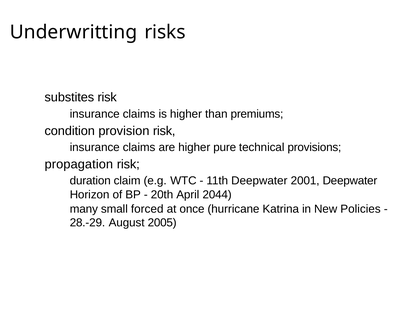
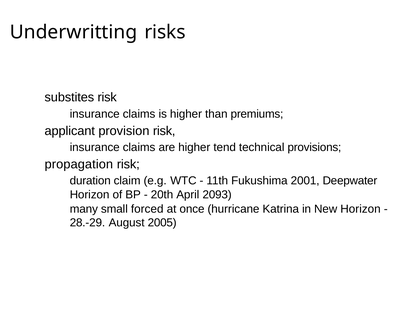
condition: condition -> applicant (70, 131)
pure: pure -> tend (225, 147)
11th Deepwater: Deepwater -> Fukushima (259, 181)
2044: 2044 -> 2093 (217, 195)
New Policies: Policies -> Horizon (361, 209)
